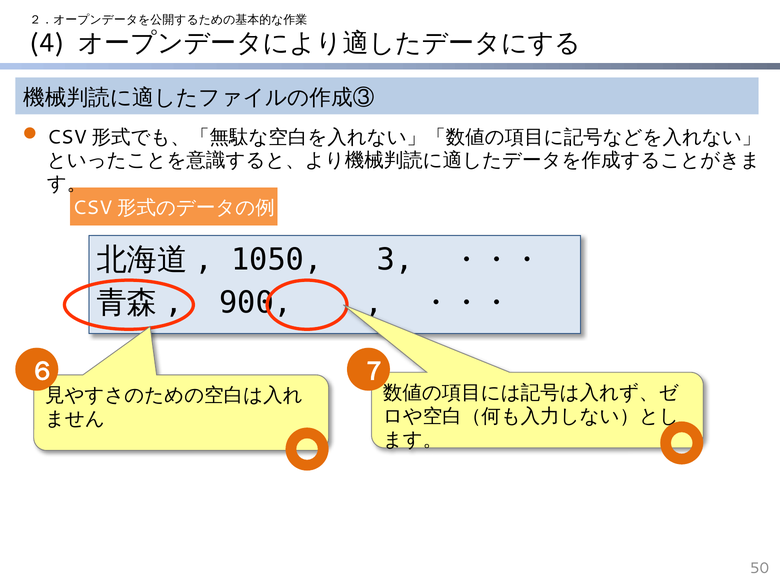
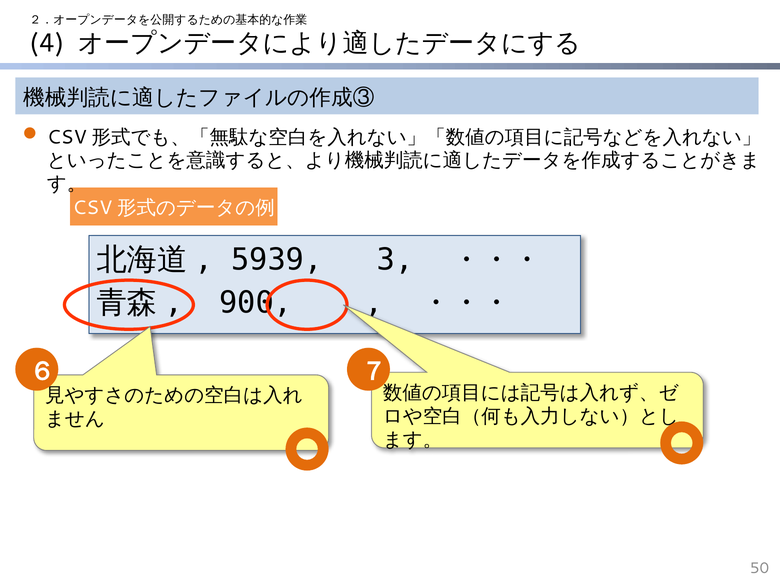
1050: 1050 -> 5939 (277, 260)
